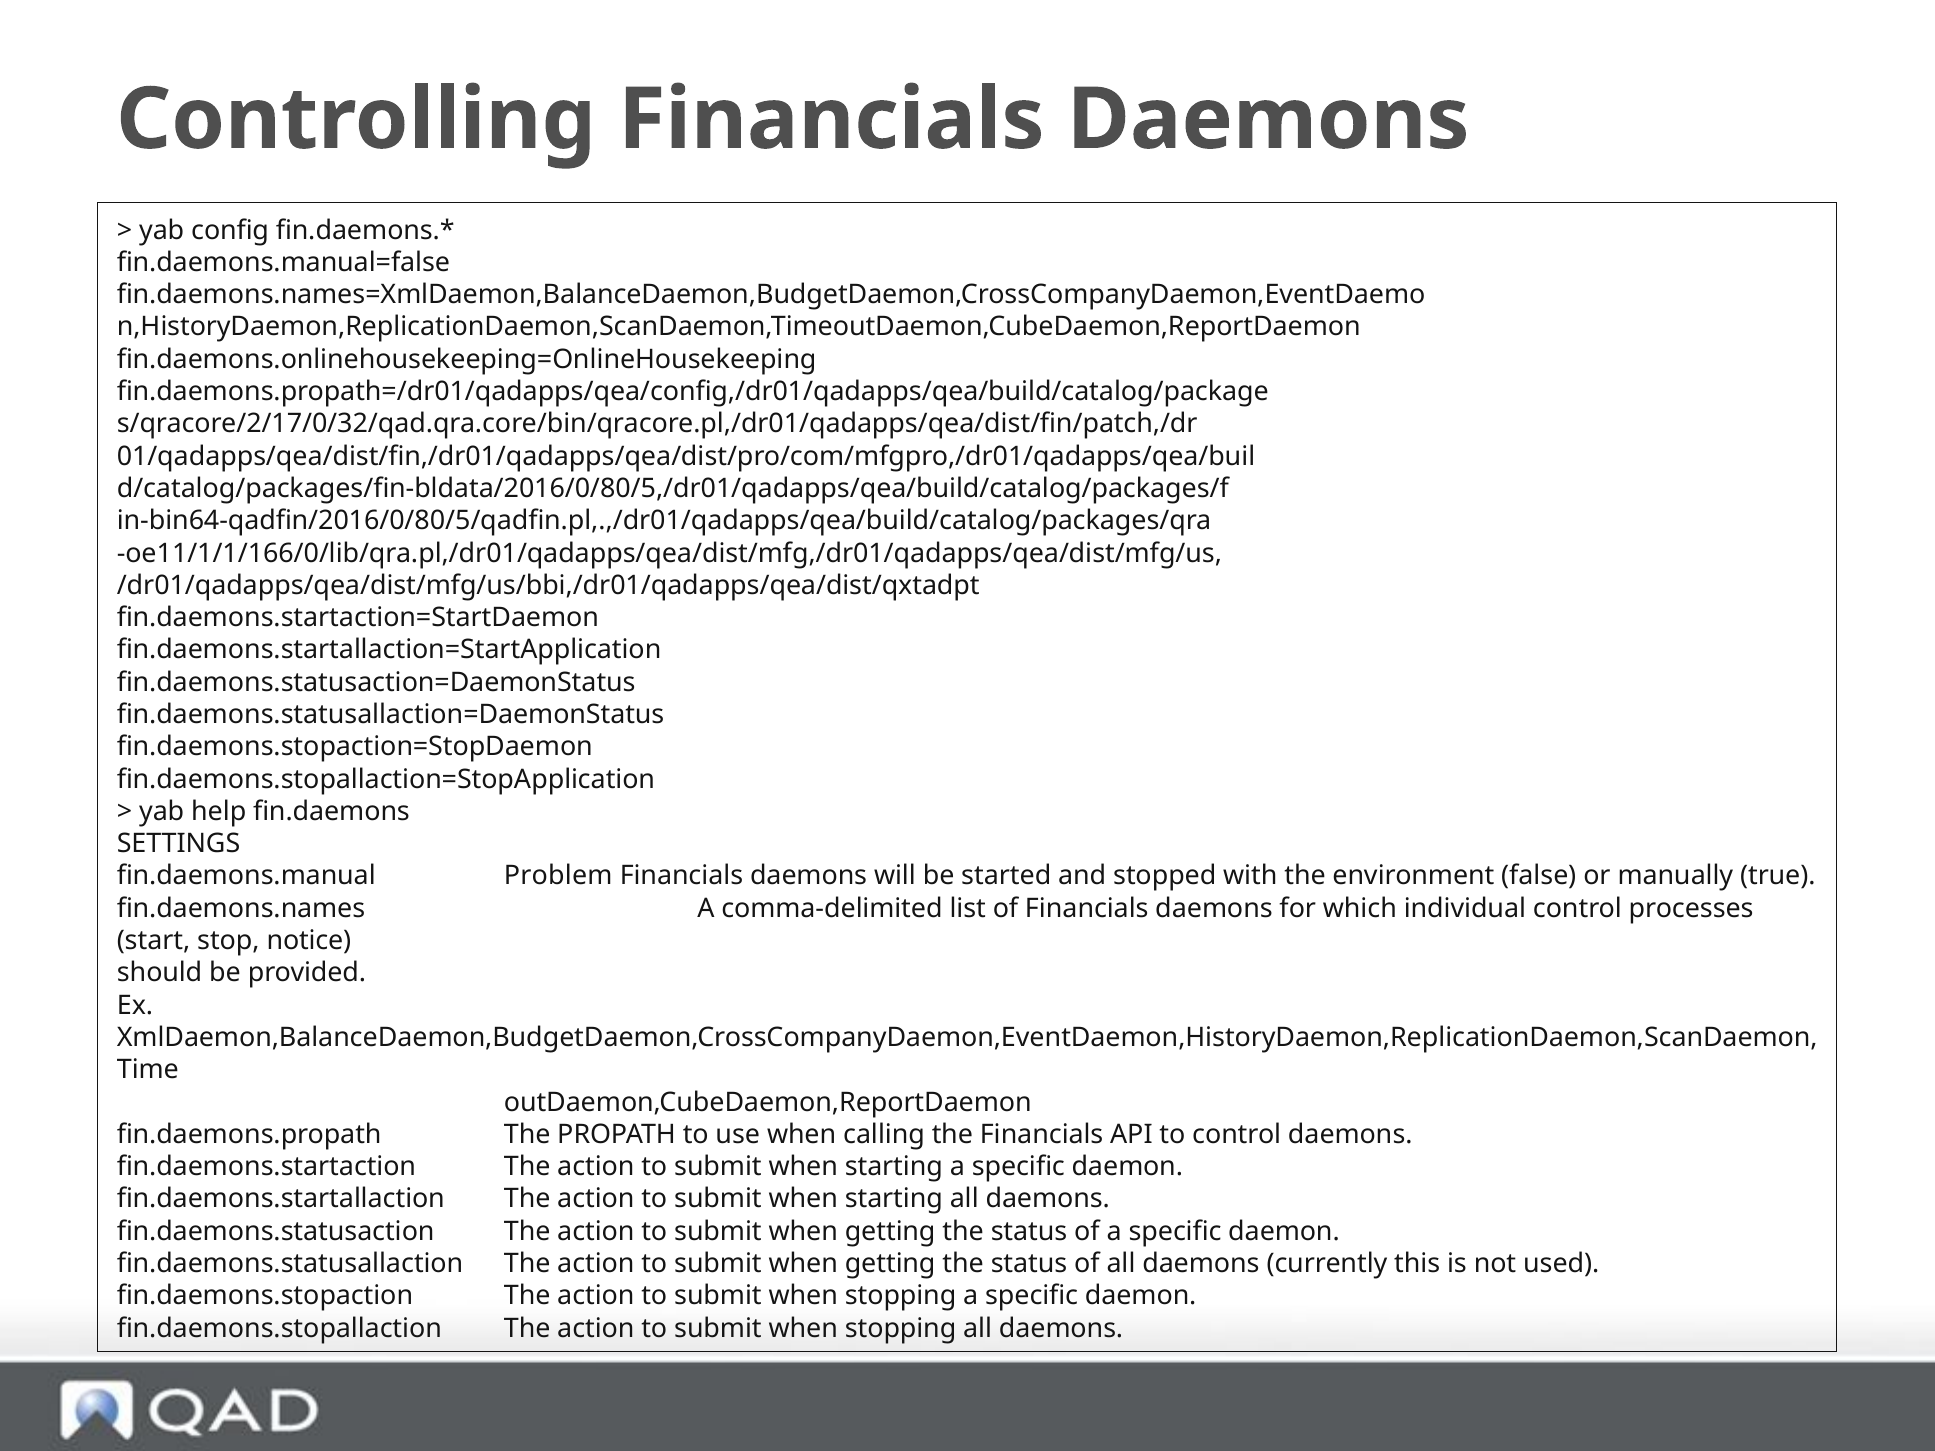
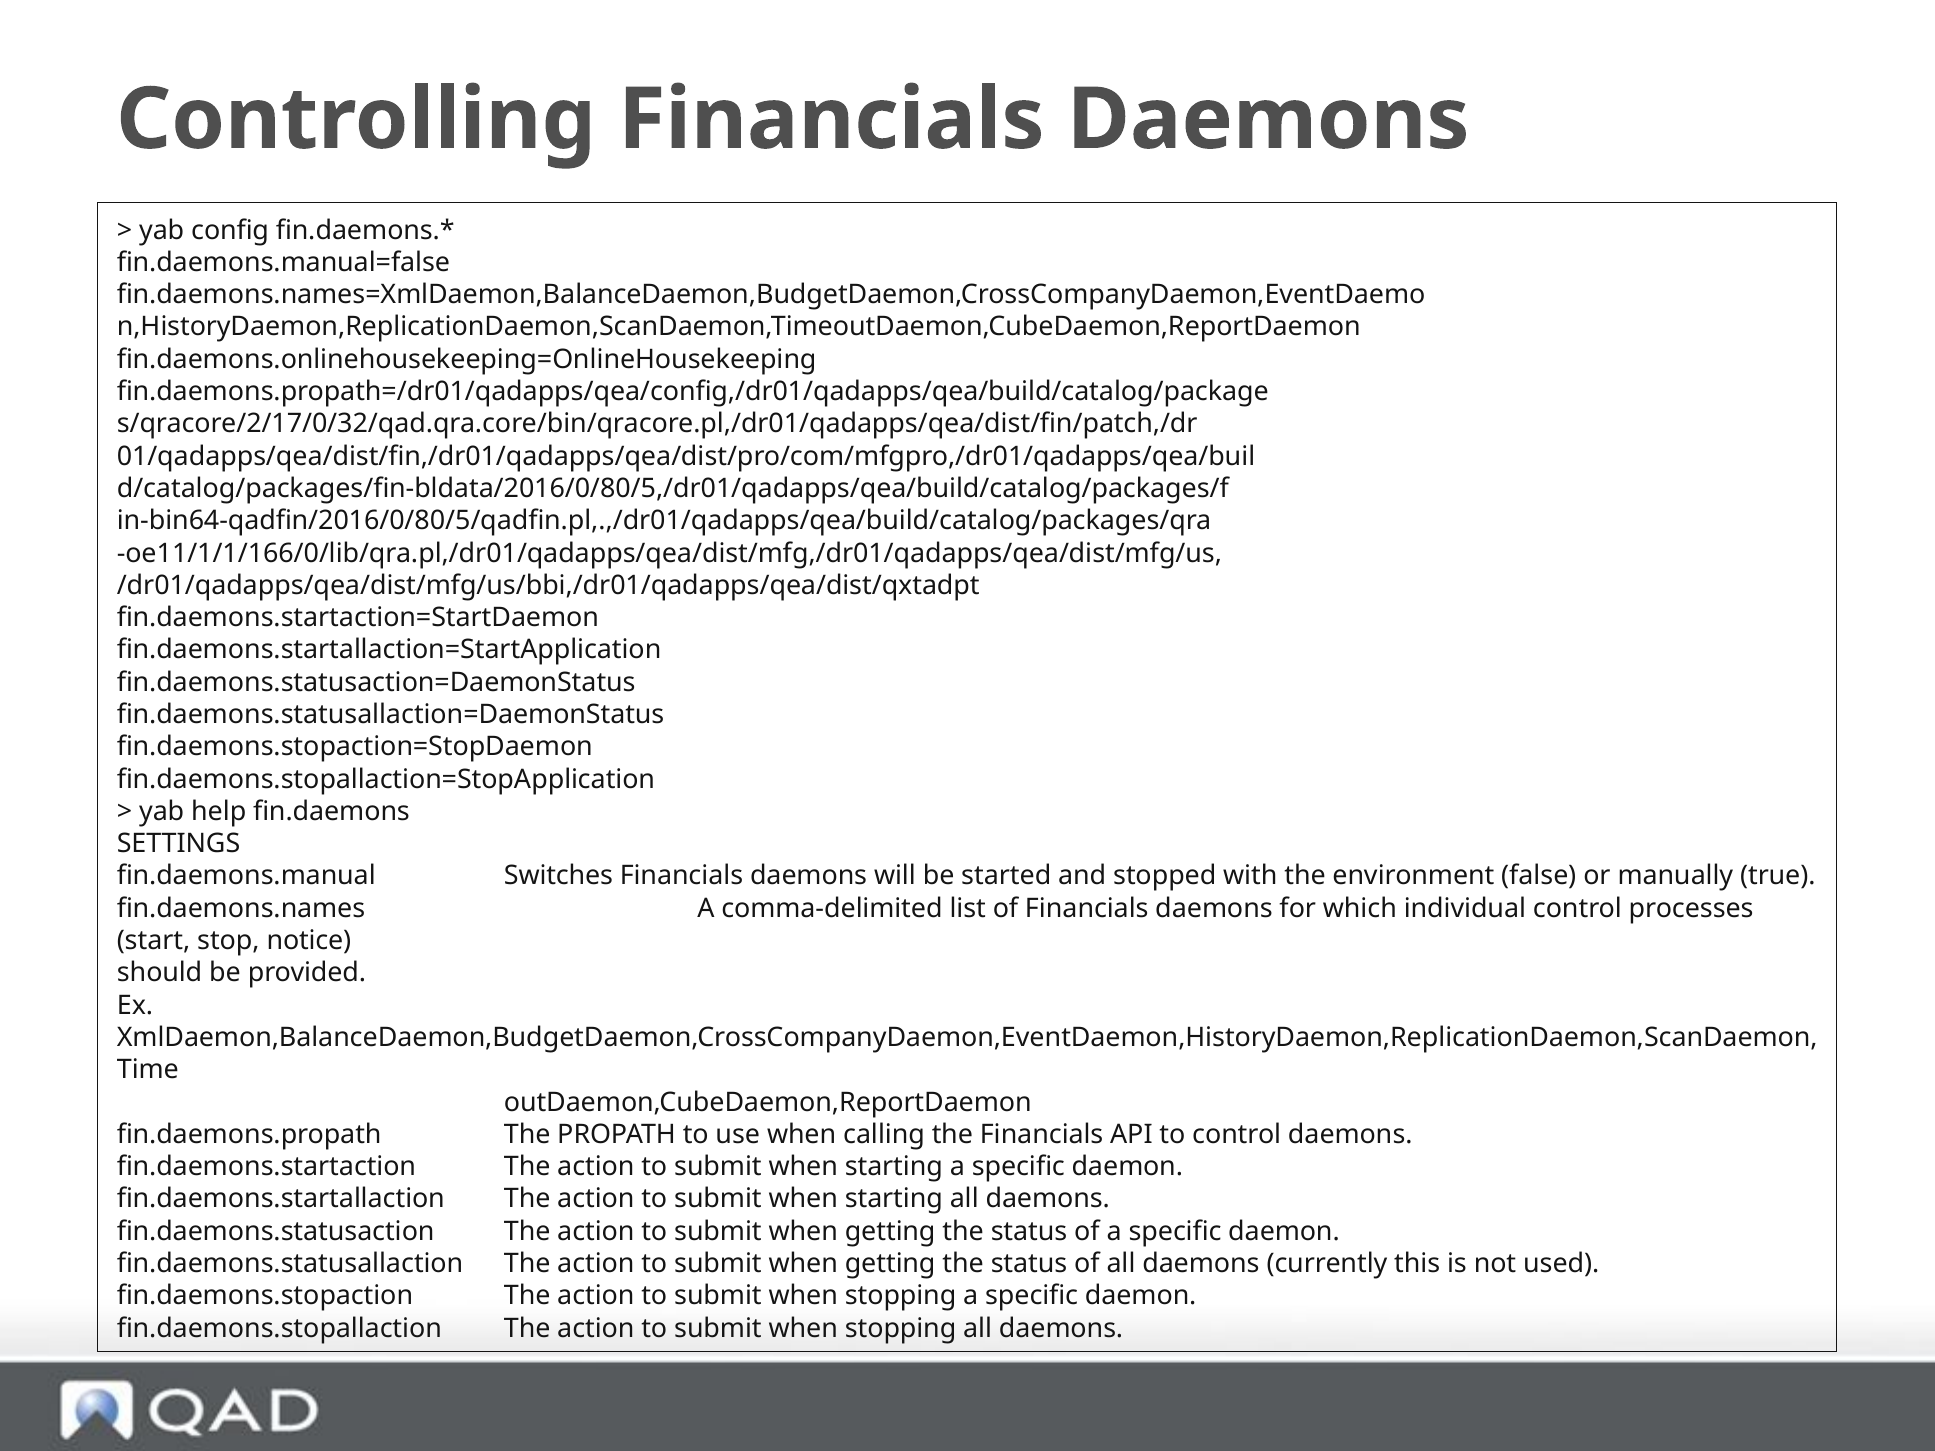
Problem: Problem -> Switches (558, 876)
